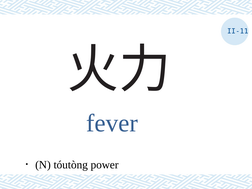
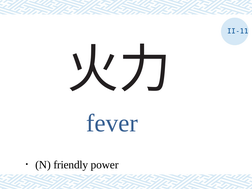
tóutòng: tóutòng -> friendly (71, 165)
